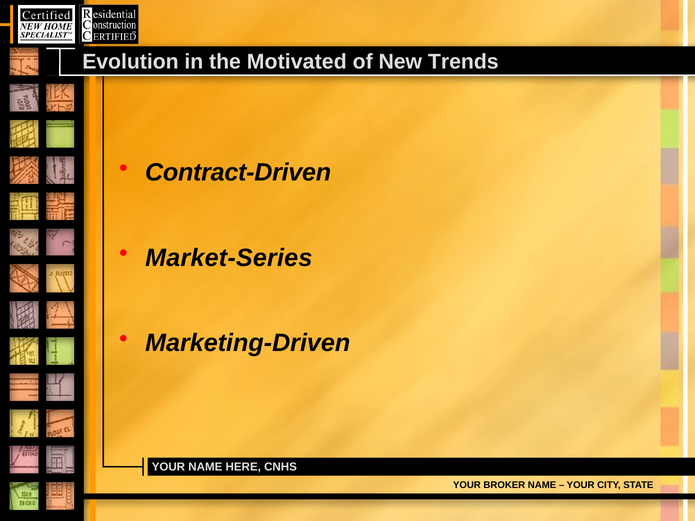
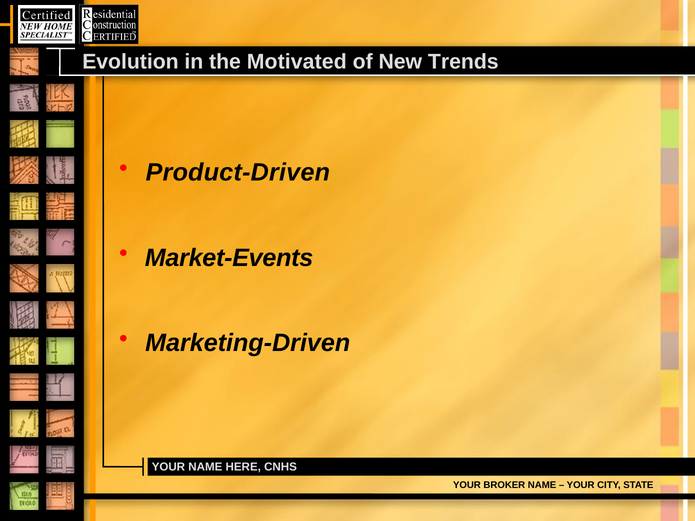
Contract-Driven: Contract-Driven -> Product-Driven (238, 173)
Market-Series: Market-Series -> Market-Events (229, 258)
